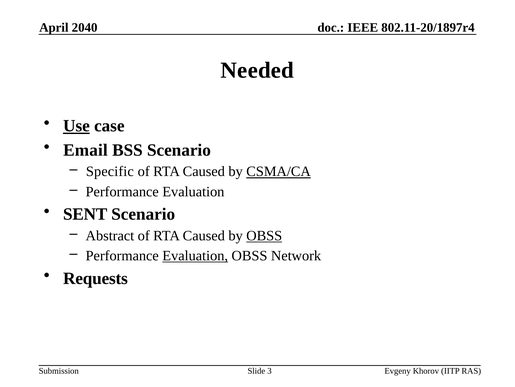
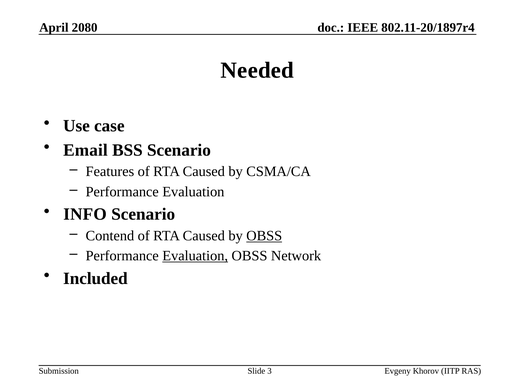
2040: 2040 -> 2080 (85, 28)
Use underline: present -> none (76, 126)
Specific: Specific -> Features (110, 171)
CSMA/CA underline: present -> none (279, 171)
SENT: SENT -> INFO (85, 214)
Abstract: Abstract -> Contend (110, 235)
Requests: Requests -> Included (95, 278)
